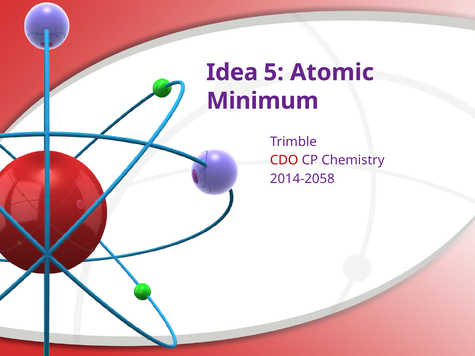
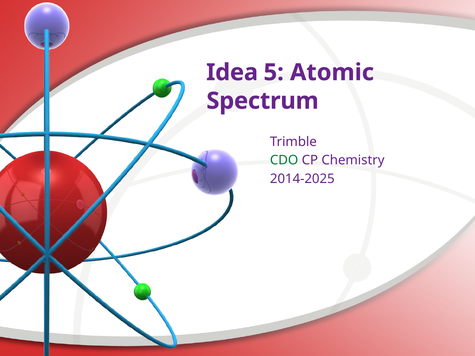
Minimum: Minimum -> Spectrum (263, 101)
CDO colour: red -> green (284, 160)
2014-2058: 2014-2058 -> 2014-2025 (302, 179)
